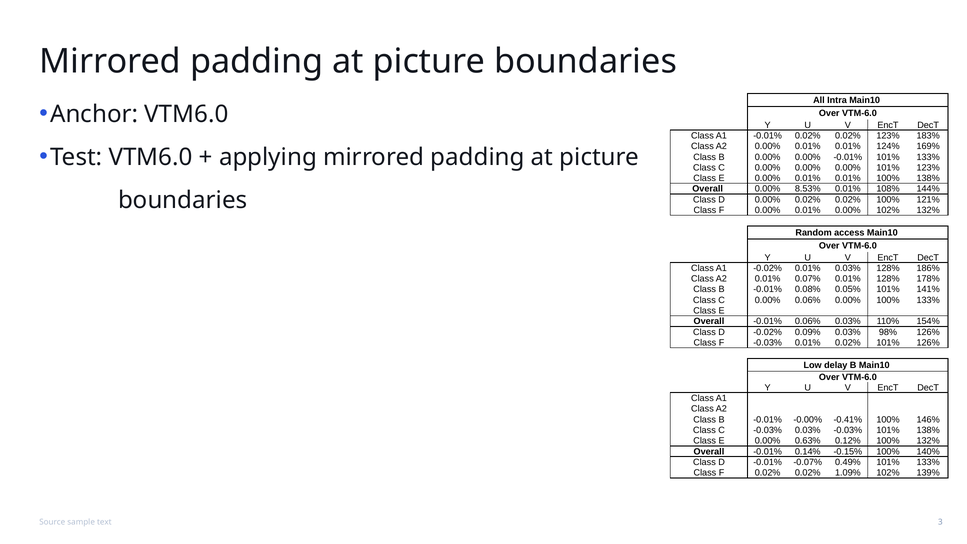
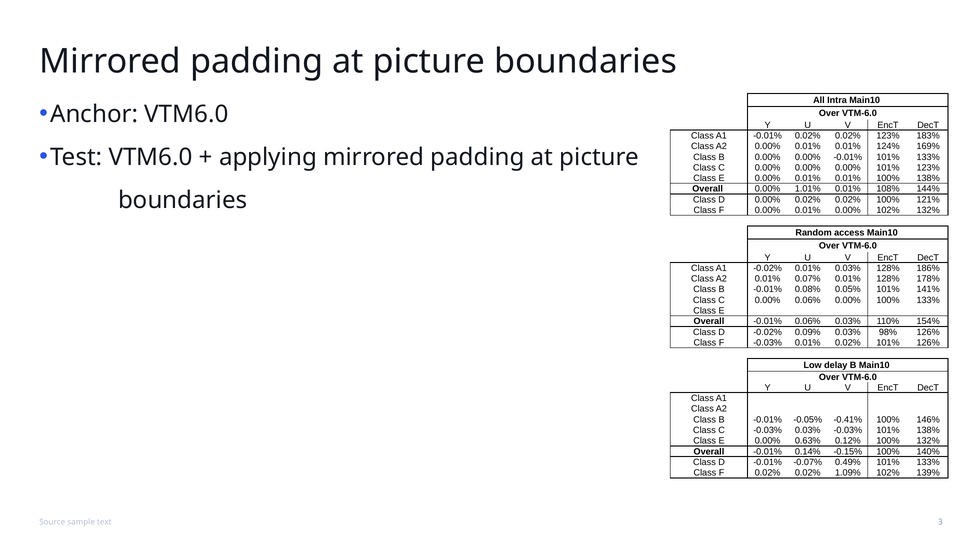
8.53%: 8.53% -> 1.01% (808, 189)
-0.00%: -0.00% -> -0.05% (808, 420)
